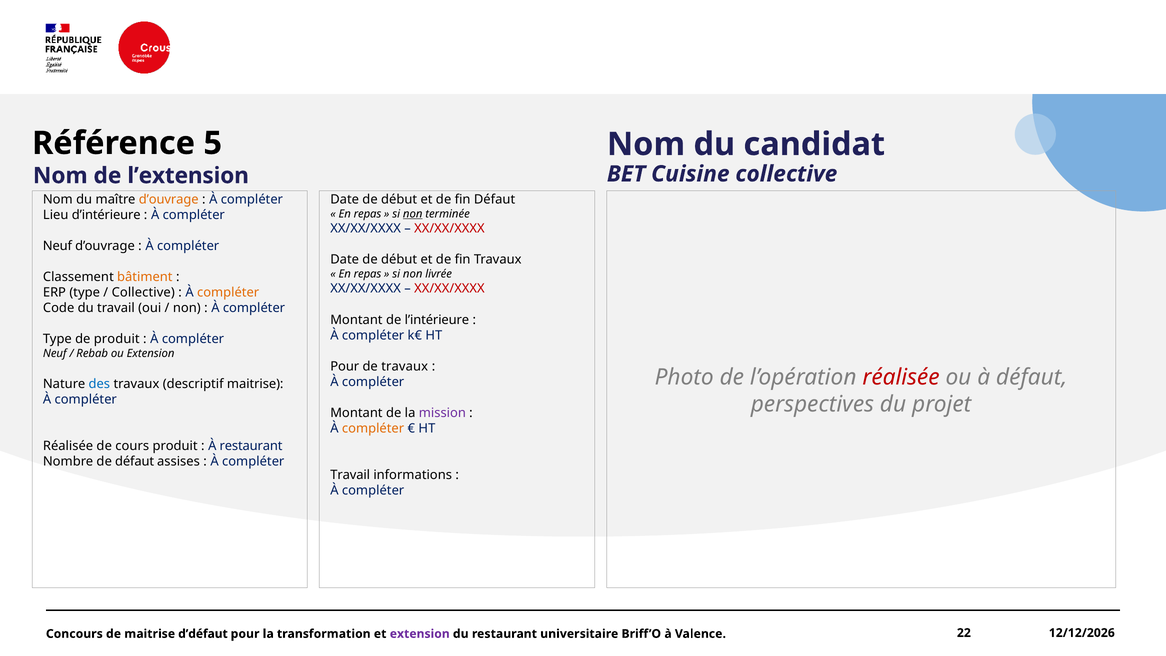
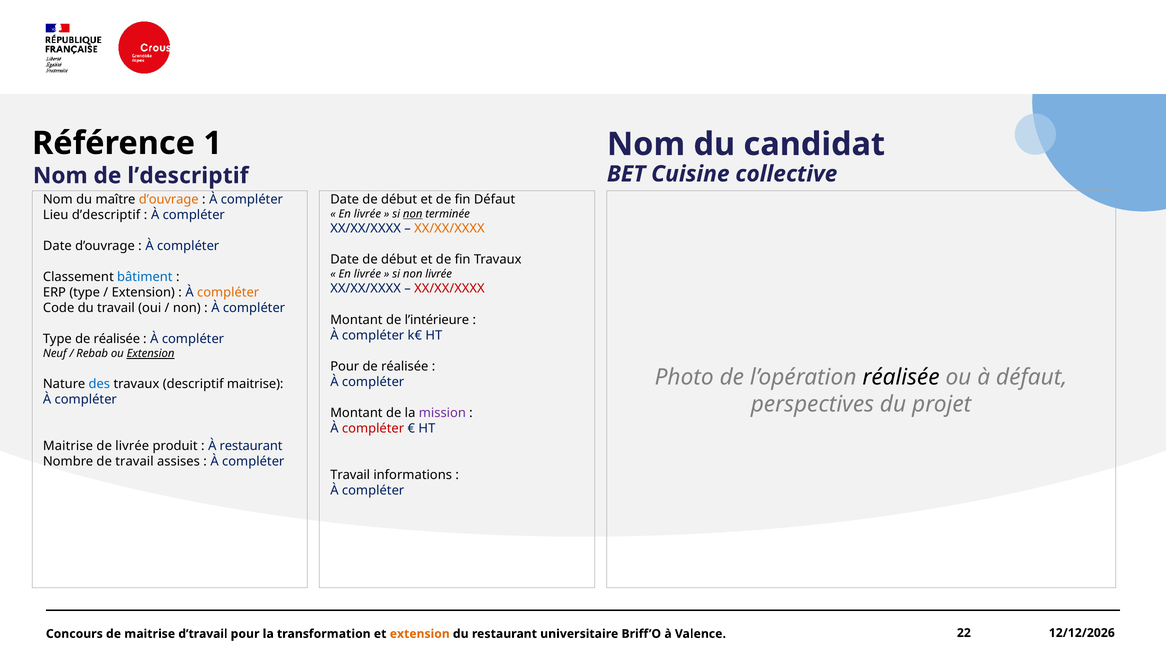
5: 5 -> 1 (213, 143)
l’extension: l’extension -> l’descriptif (188, 176)
repas: repas -> livrée (367, 214)
d’intérieure: d’intérieure -> d’descriptif (106, 215)
XX/XX/XXXX colour: red -> orange (449, 229)
Neuf: Neuf -> Date (57, 246)
repas: repas -> livrée (367, 274)
bâtiment colour: orange -> blue (145, 277)
Collective: Collective -> Extension (143, 293)
Type de produit: produit -> réalisée (117, 339)
Extension underline: none -> present (151, 353)
travaux: travaux -> réalisée (405, 366)
réalisée colour: red -> black (901, 377)
compléter colour: orange -> red (373, 428)
Réalisée: Réalisée -> Maitrise (68, 446)
de cours: cours -> livrée (132, 446)
de défaut: défaut -> travail (134, 461)
d’défaut: d’défaut -> d’travail (203, 634)
extension colour: purple -> orange (420, 634)
